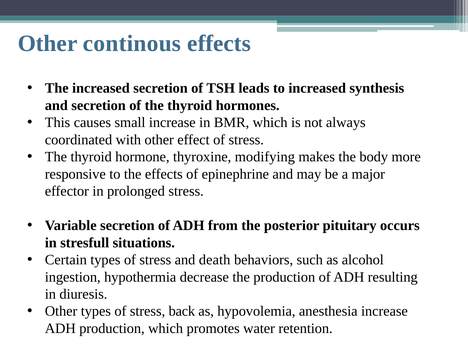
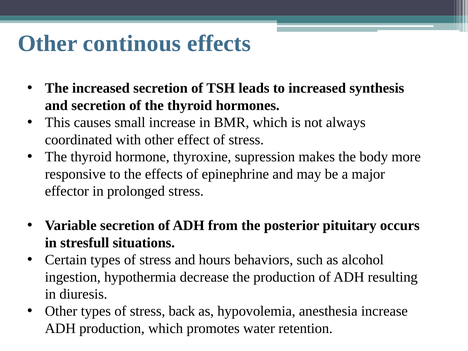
modifying: modifying -> supression (265, 157)
death: death -> hours (215, 260)
